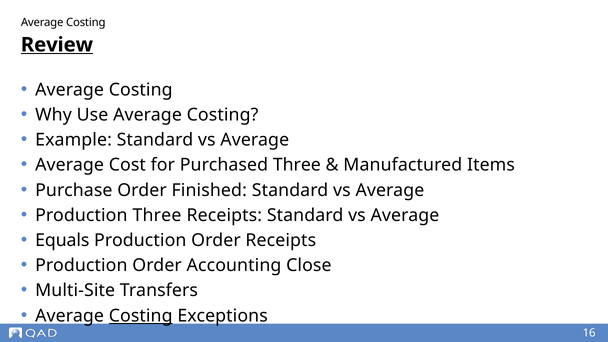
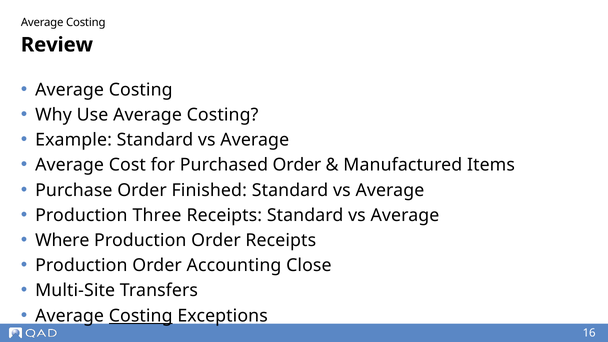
Review underline: present -> none (57, 45)
Purchased Three: Three -> Order (297, 165)
Equals: Equals -> Where (62, 240)
